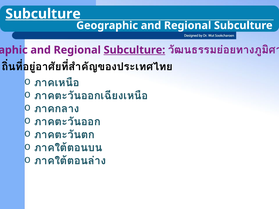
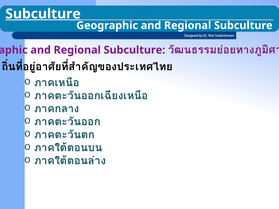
Subculture underline: present -> none (134, 50)
